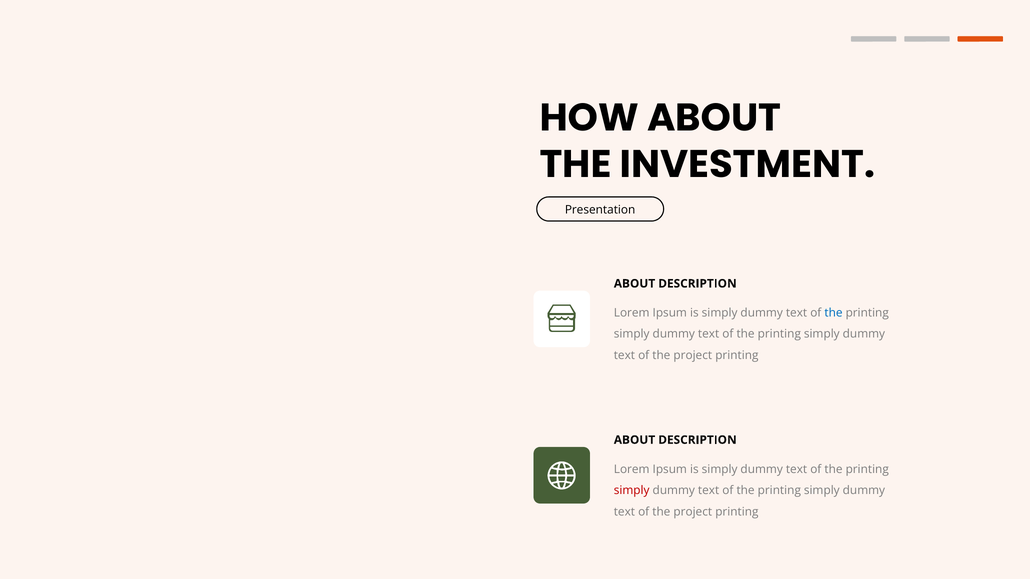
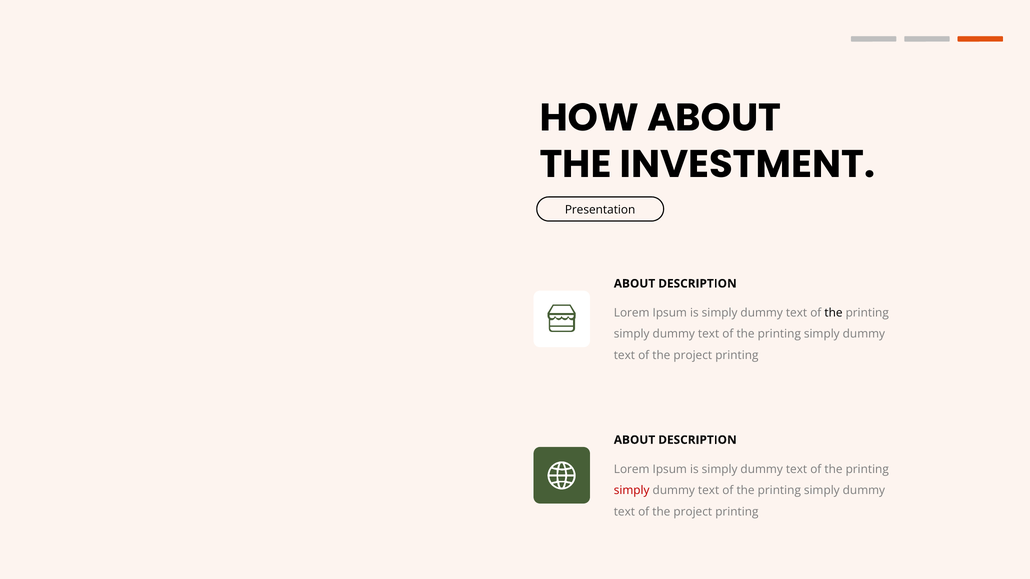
the colour: blue -> black (833, 313)
